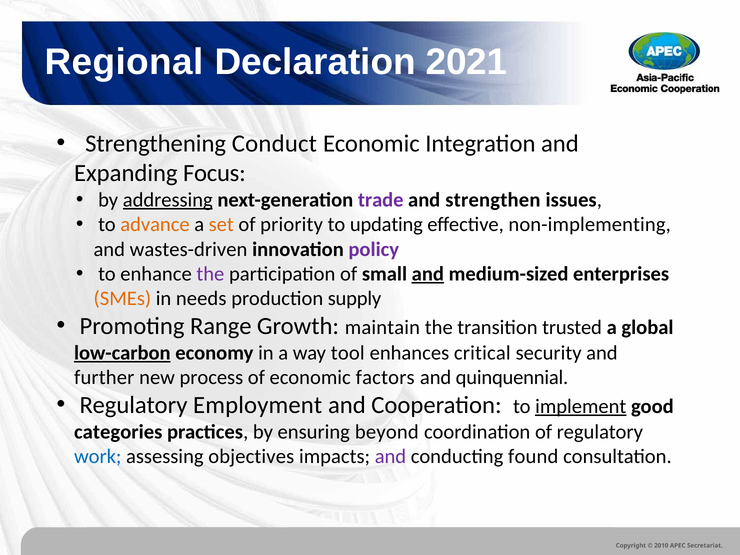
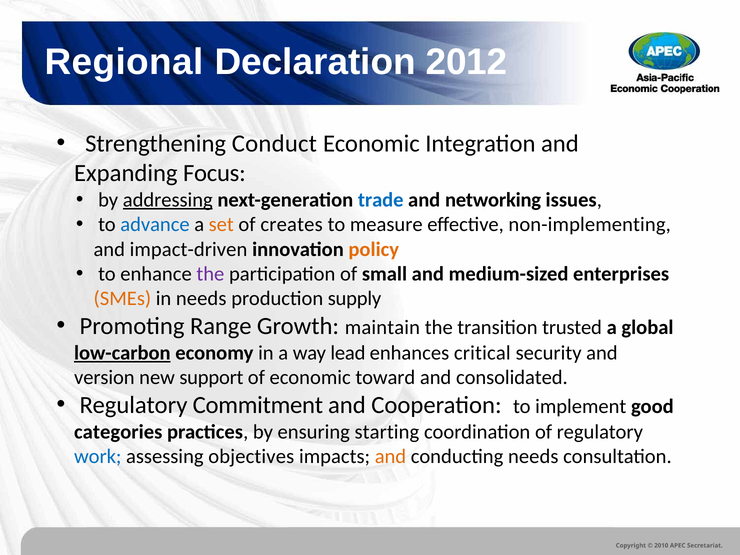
2021: 2021 -> 2012 (467, 62)
trade colour: purple -> blue (381, 200)
strengthen: strengthen -> networking (493, 200)
advance colour: orange -> blue (155, 225)
priority: priority -> creates (292, 225)
updating: updating -> measure (386, 225)
wastes-driven: wastes-driven -> impact-driven (189, 249)
policy colour: purple -> orange (374, 249)
and underline: present -> none (428, 274)
tool: tool -> lead (348, 353)
further: further -> version (104, 378)
process: process -> support (211, 378)
factors: factors -> toward (385, 378)
quinquennial: quinquennial -> consolidated (512, 378)
Employment: Employment -> Commitment (258, 405)
implement underline: present -> none (581, 406)
beyond: beyond -> starting (387, 432)
and colour: purple -> orange (390, 457)
conducting found: found -> needs (533, 457)
